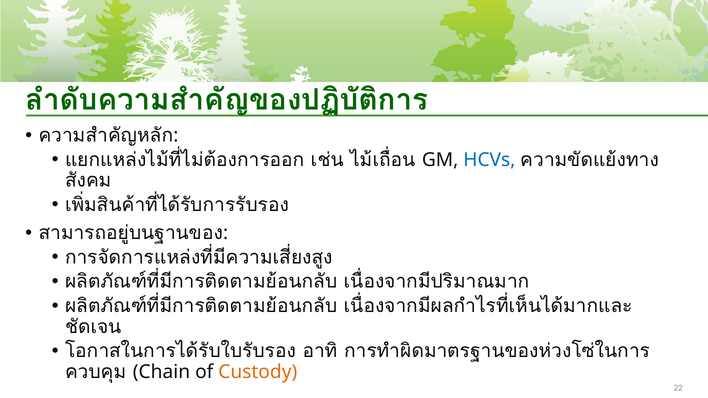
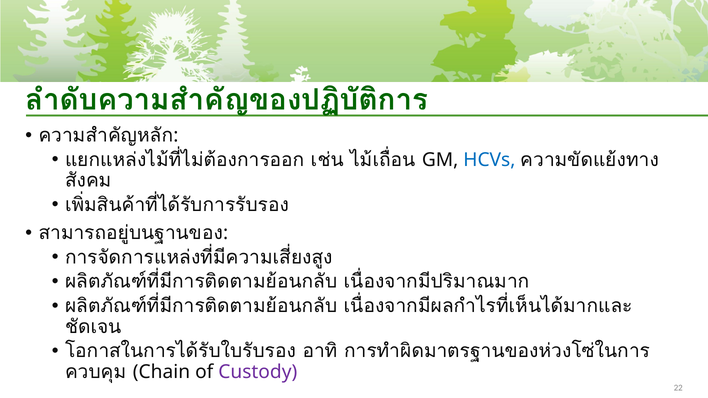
Custody colour: orange -> purple (258, 372)
